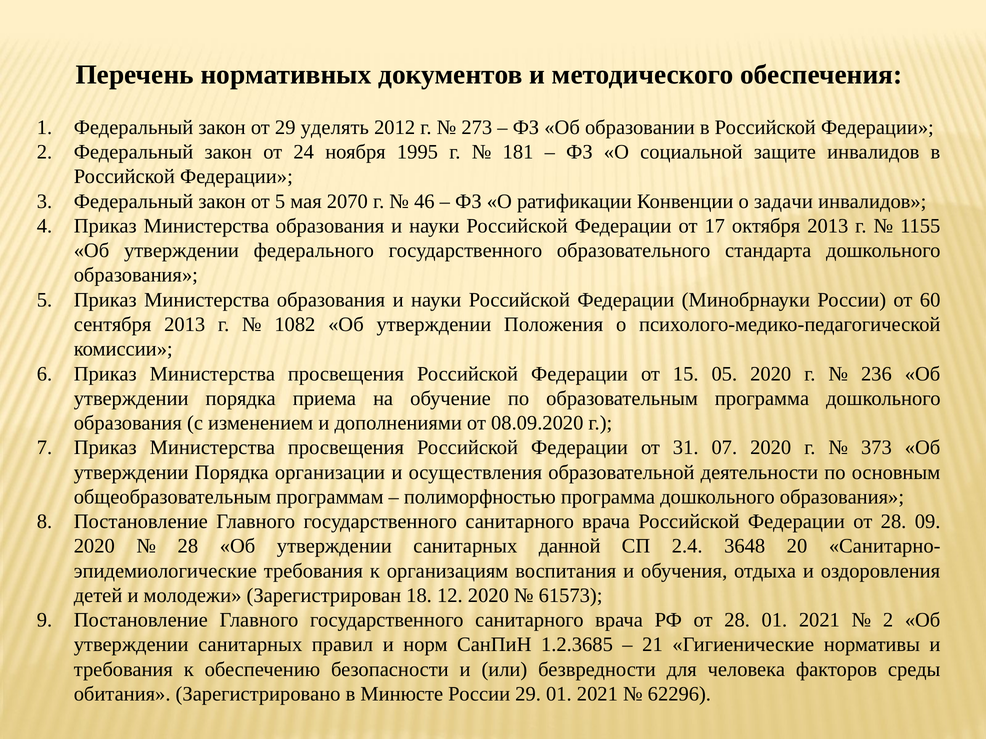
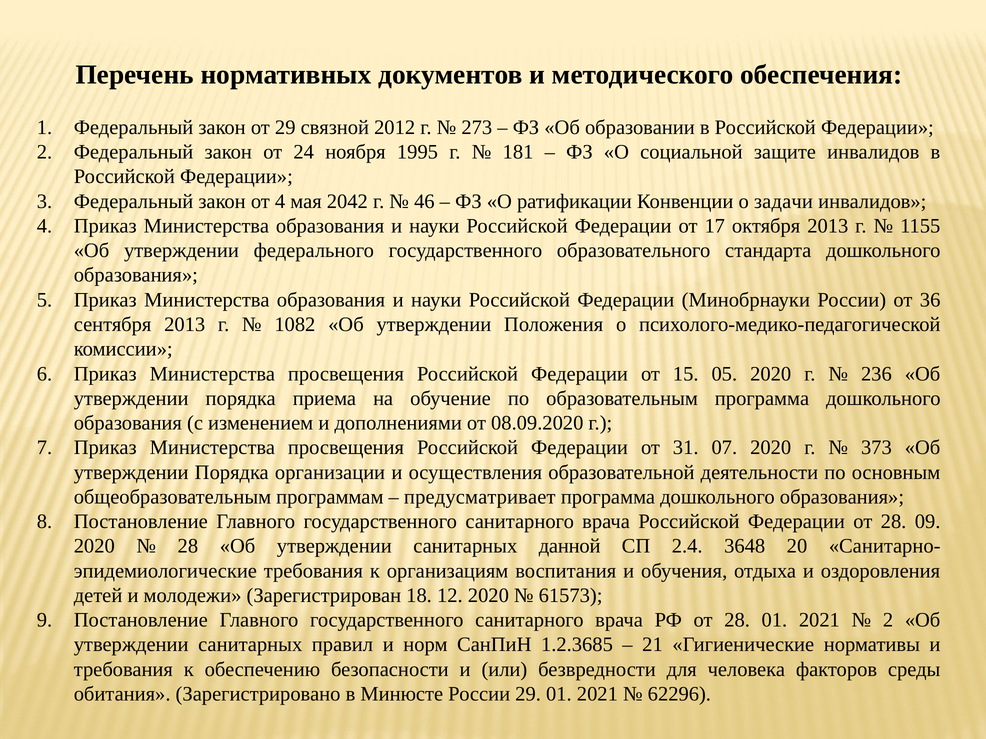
уделять: уделять -> связной (335, 127)
от 5: 5 -> 4 (280, 201)
2070: 2070 -> 2042 (347, 201)
60: 60 -> 36 (930, 300)
полиморфностью: полиморфностью -> предусматривает (480, 497)
